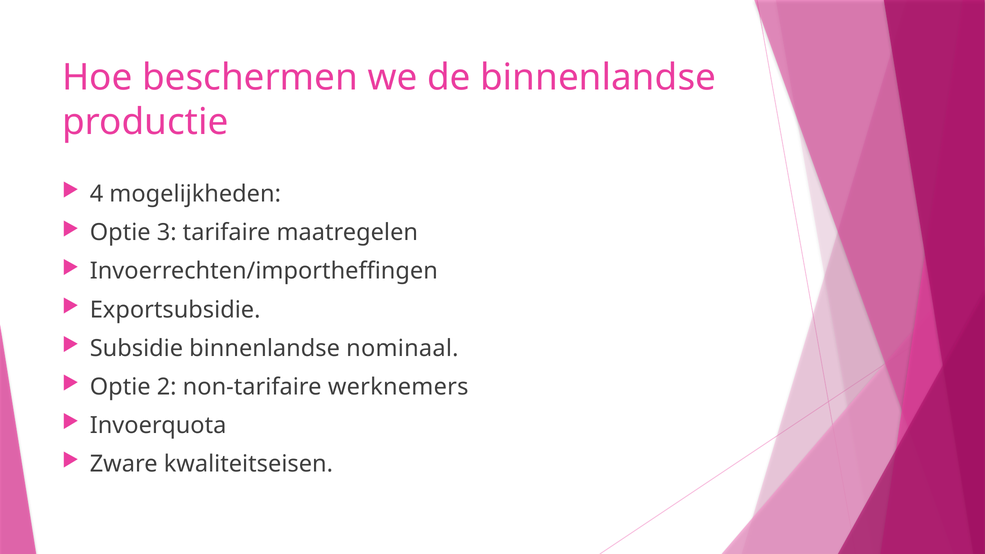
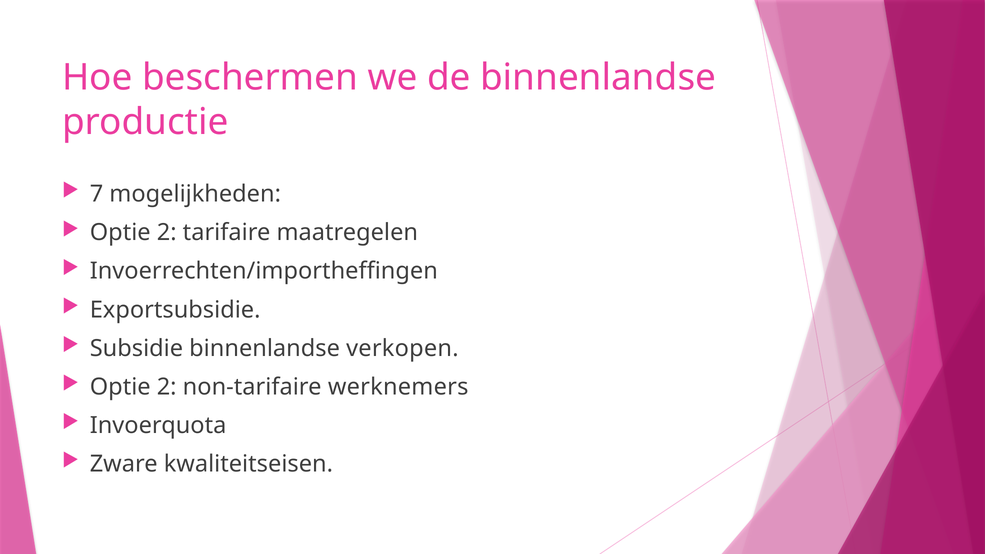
4: 4 -> 7 (97, 194)
3: 3 -> 2 (167, 233)
nominaal: nominaal -> verkopen (402, 348)
